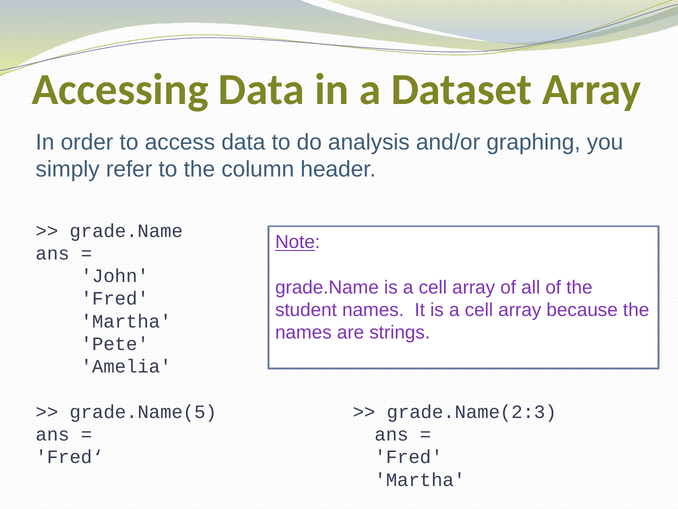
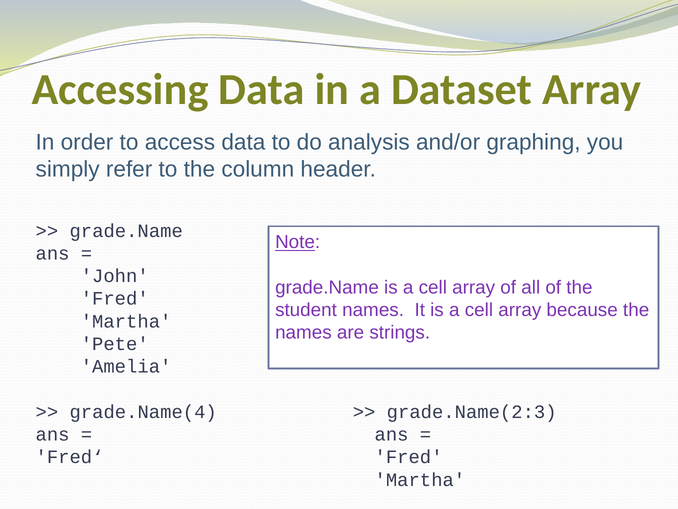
grade.Name(5: grade.Name(5 -> grade.Name(4 (143, 411)
